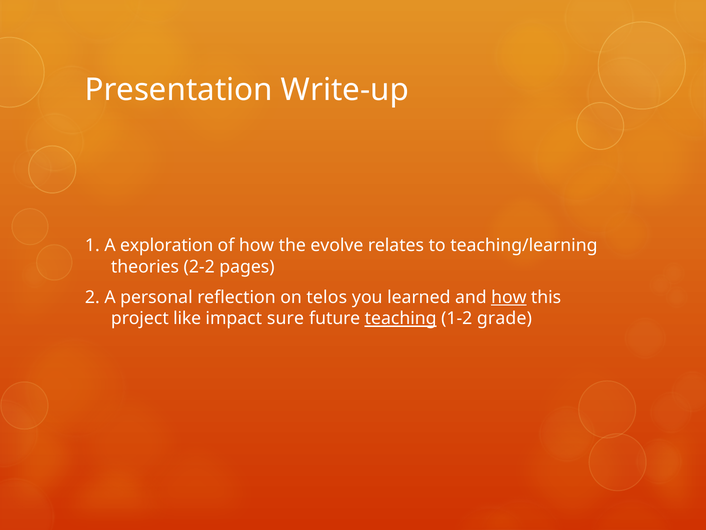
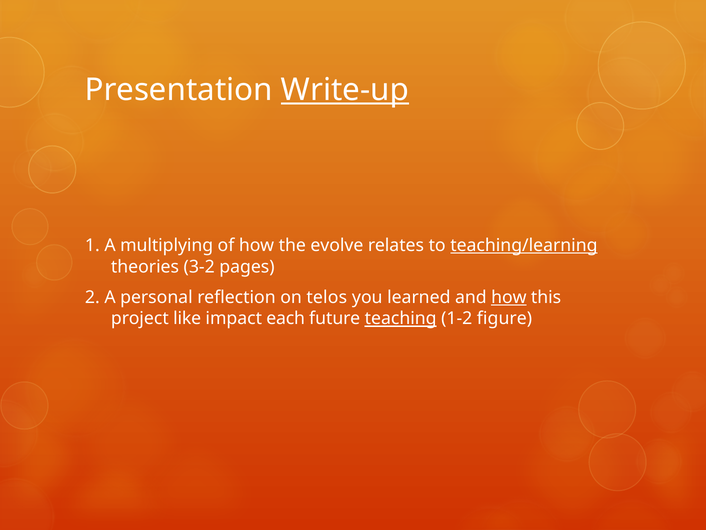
Write-up underline: none -> present (345, 90)
exploration: exploration -> multiplying (167, 245)
teaching/learning underline: none -> present (524, 245)
2-2: 2-2 -> 3-2 (199, 267)
sure: sure -> each (286, 318)
grade: grade -> figure (504, 318)
